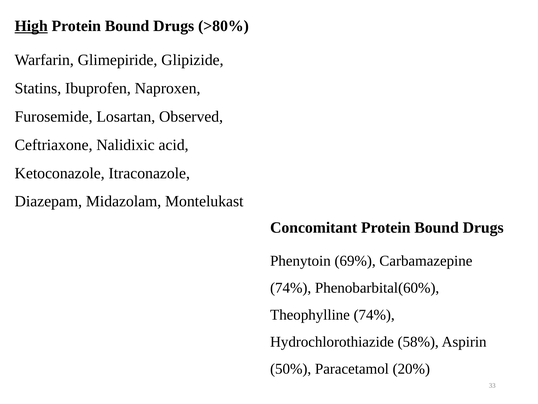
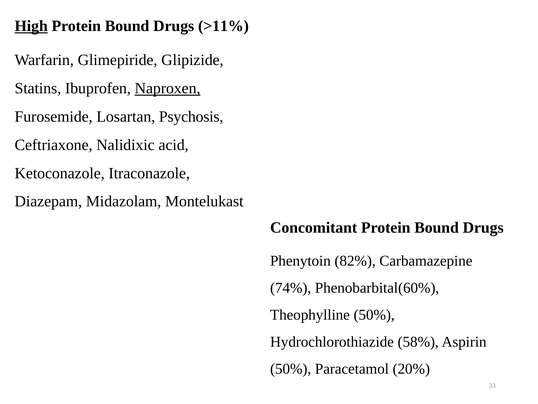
>80%: >80% -> >11% (223, 26)
Naproxen underline: none -> present (168, 88)
Observed: Observed -> Psychosis (191, 116)
69%: 69% -> 82% (355, 261)
Theophylline 74%: 74% -> 50% (374, 314)
